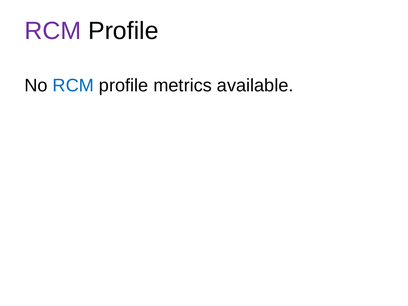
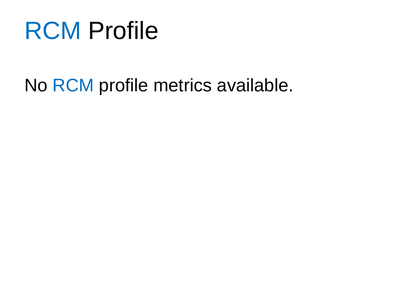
RCM colour: purple -> blue (53, 31)
